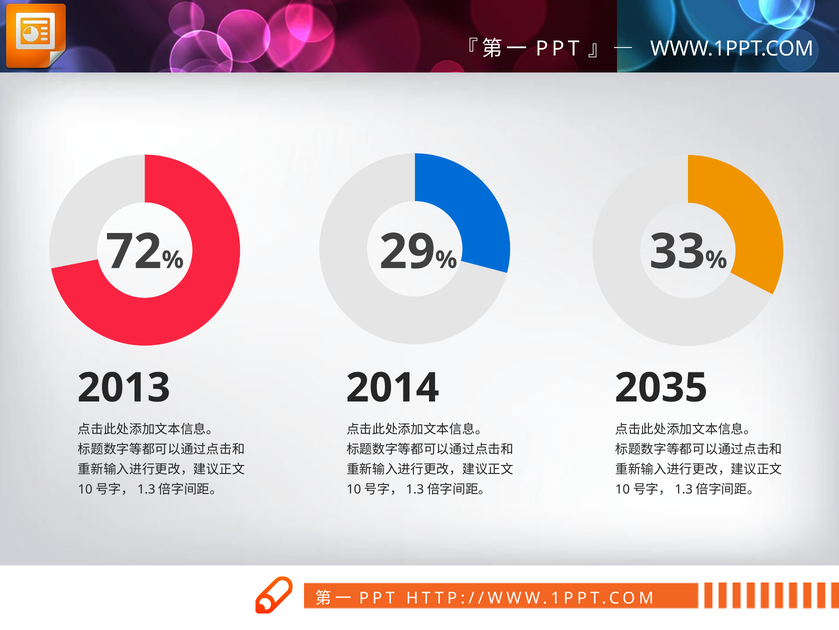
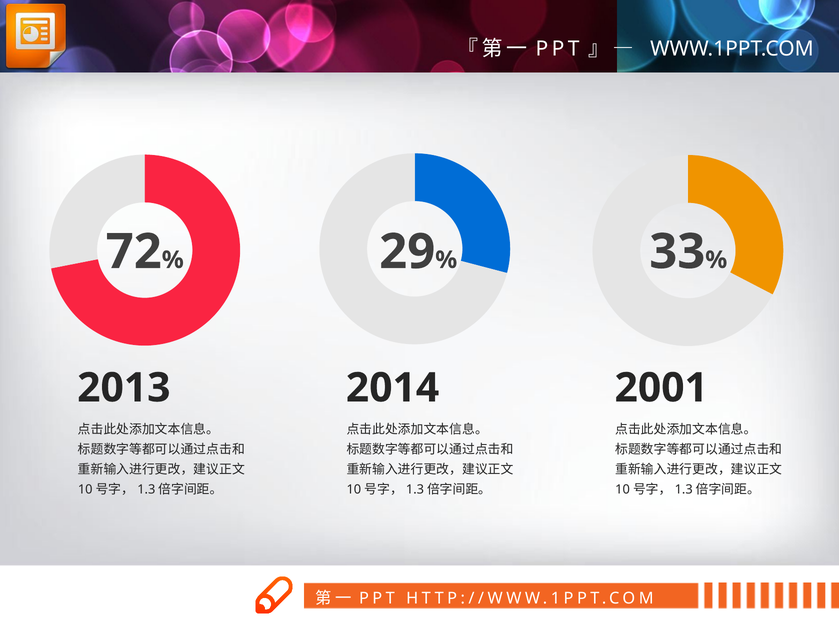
2035: 2035 -> 2001 (661, 387)
